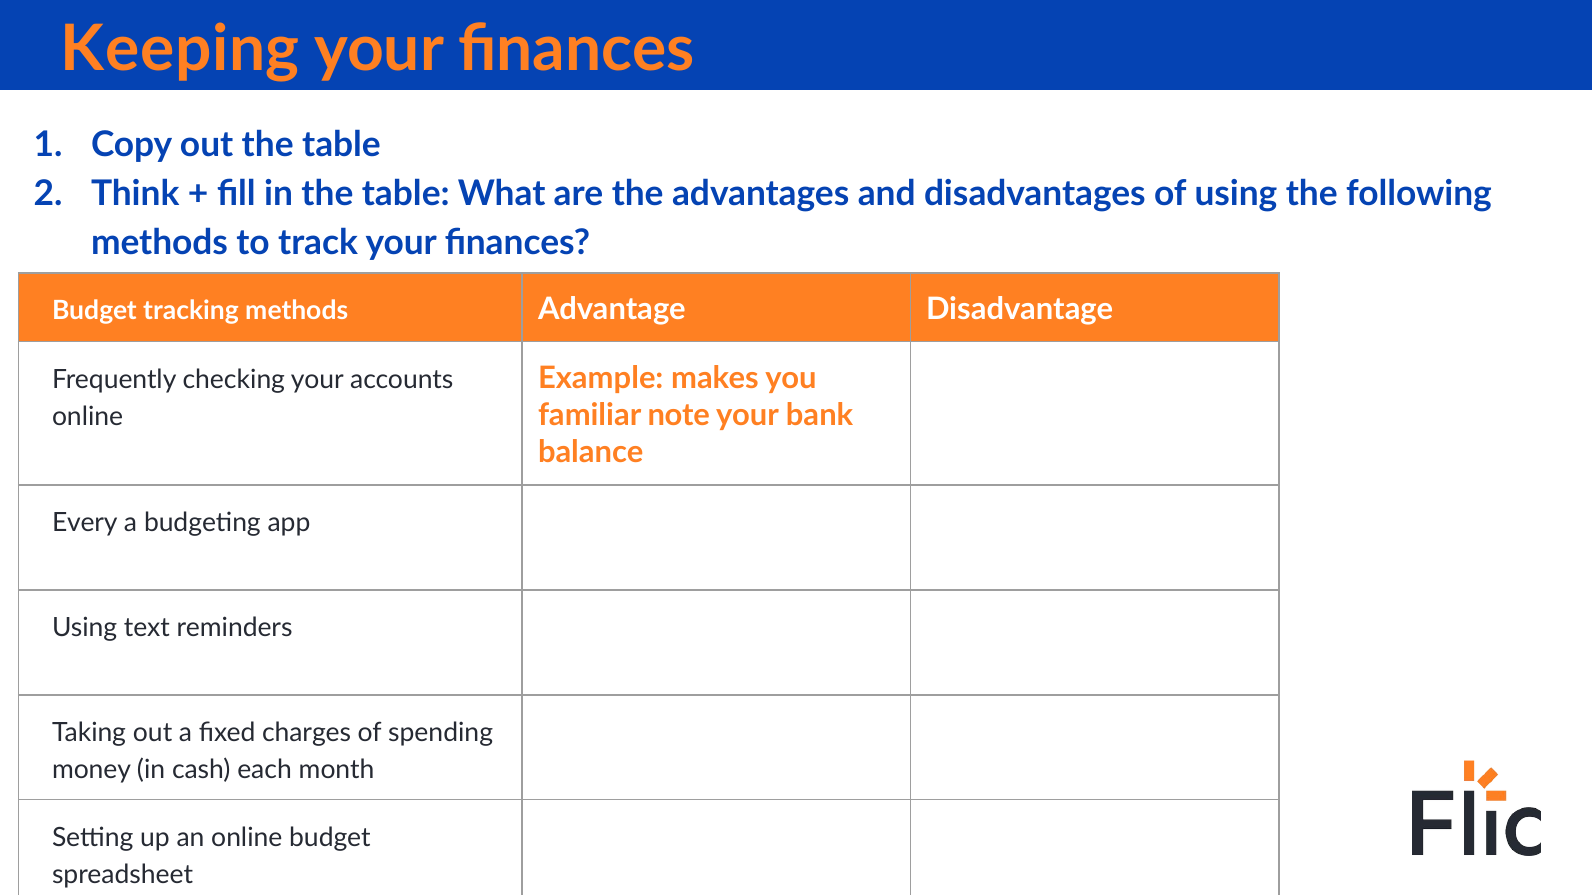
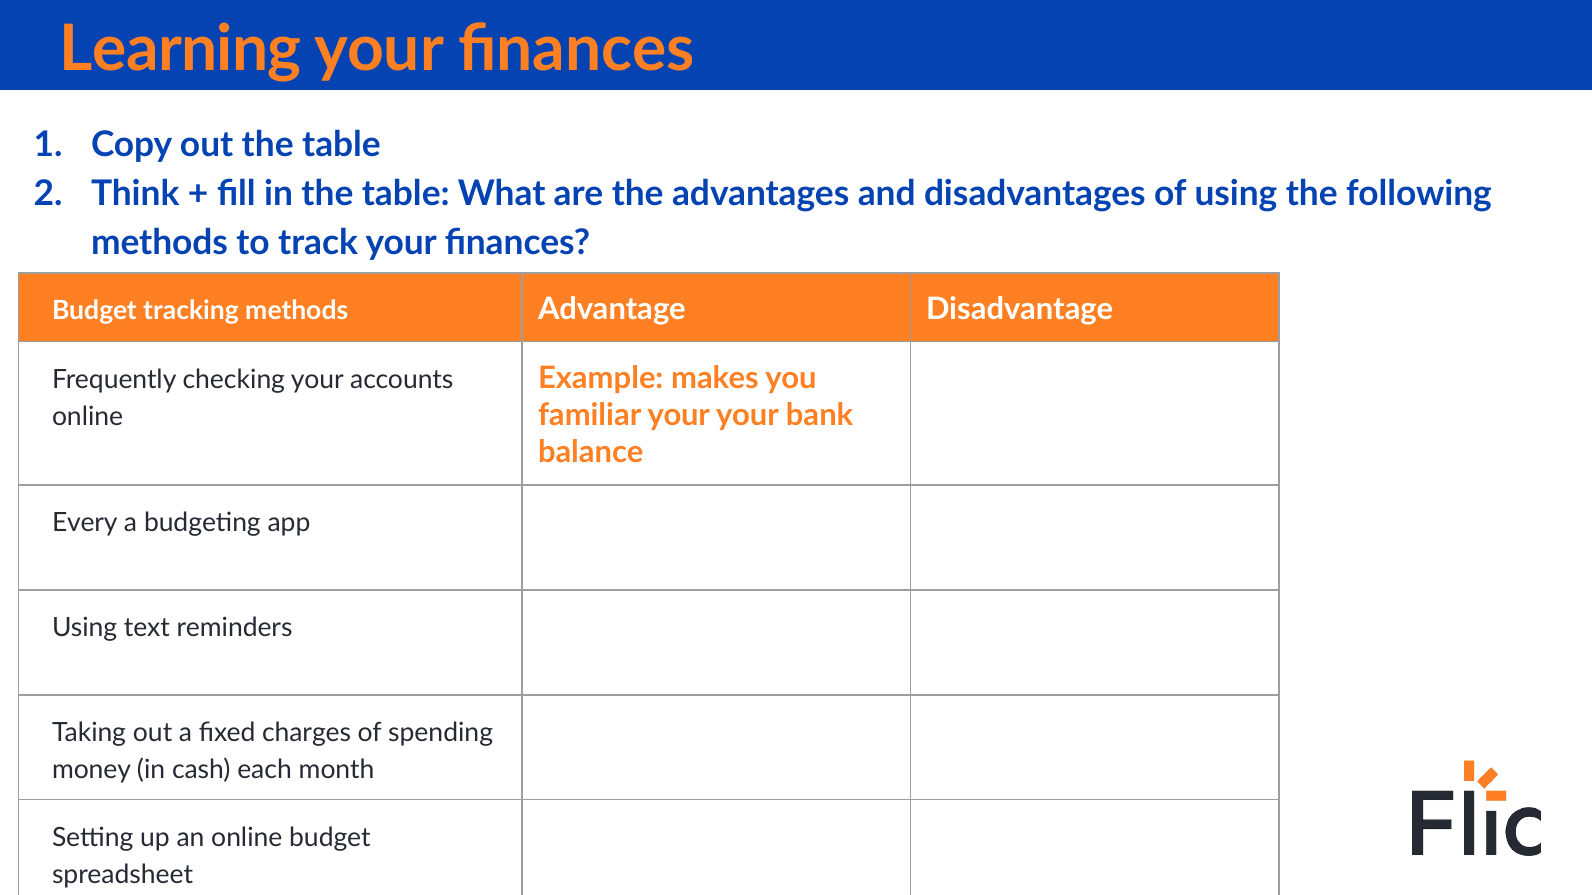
Keeping: Keeping -> Learning (181, 49)
familiar note: note -> your (679, 415)
